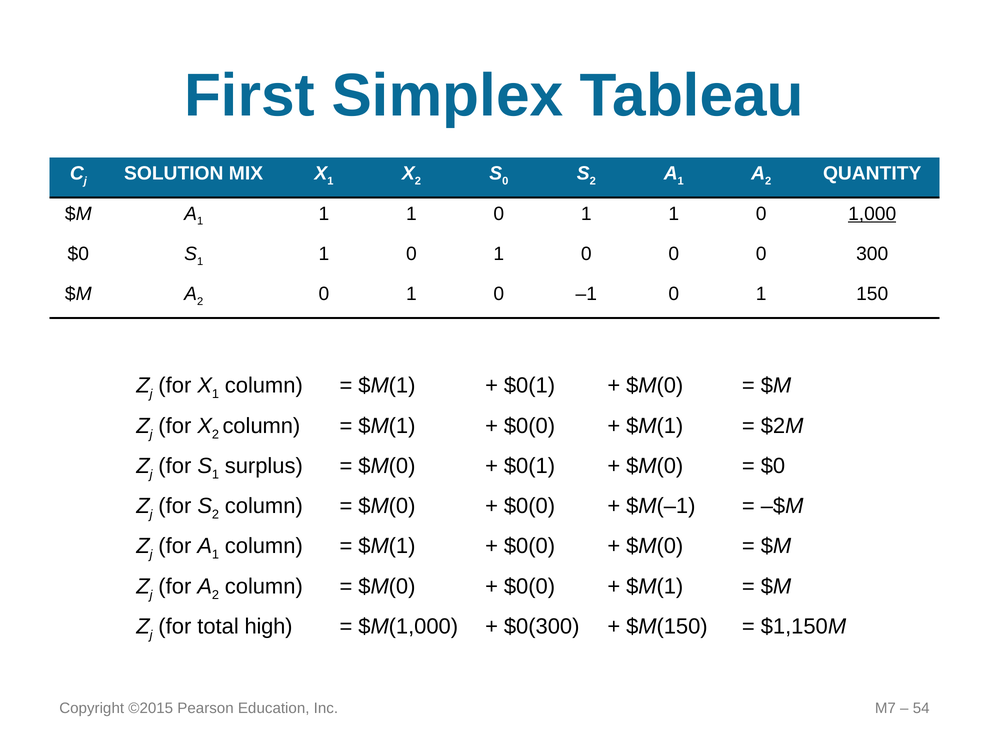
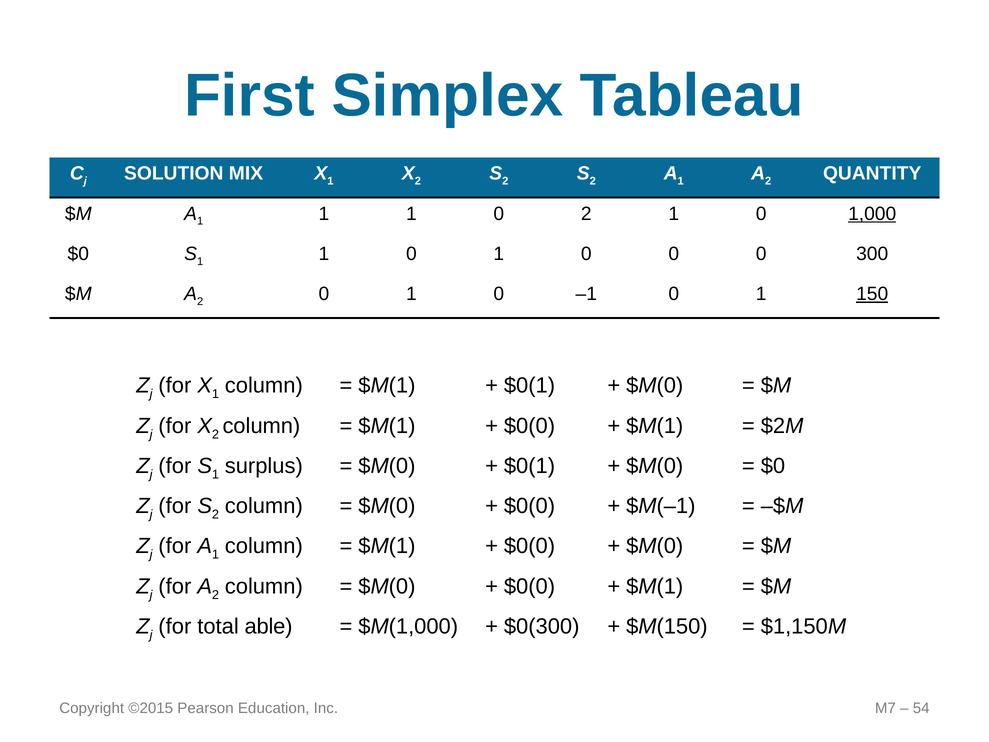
0: 0 -> 2 (505, 181)
1: 1 -> 2 (586, 214)
150 underline: none -> present (872, 294)
high: high -> able (269, 626)
